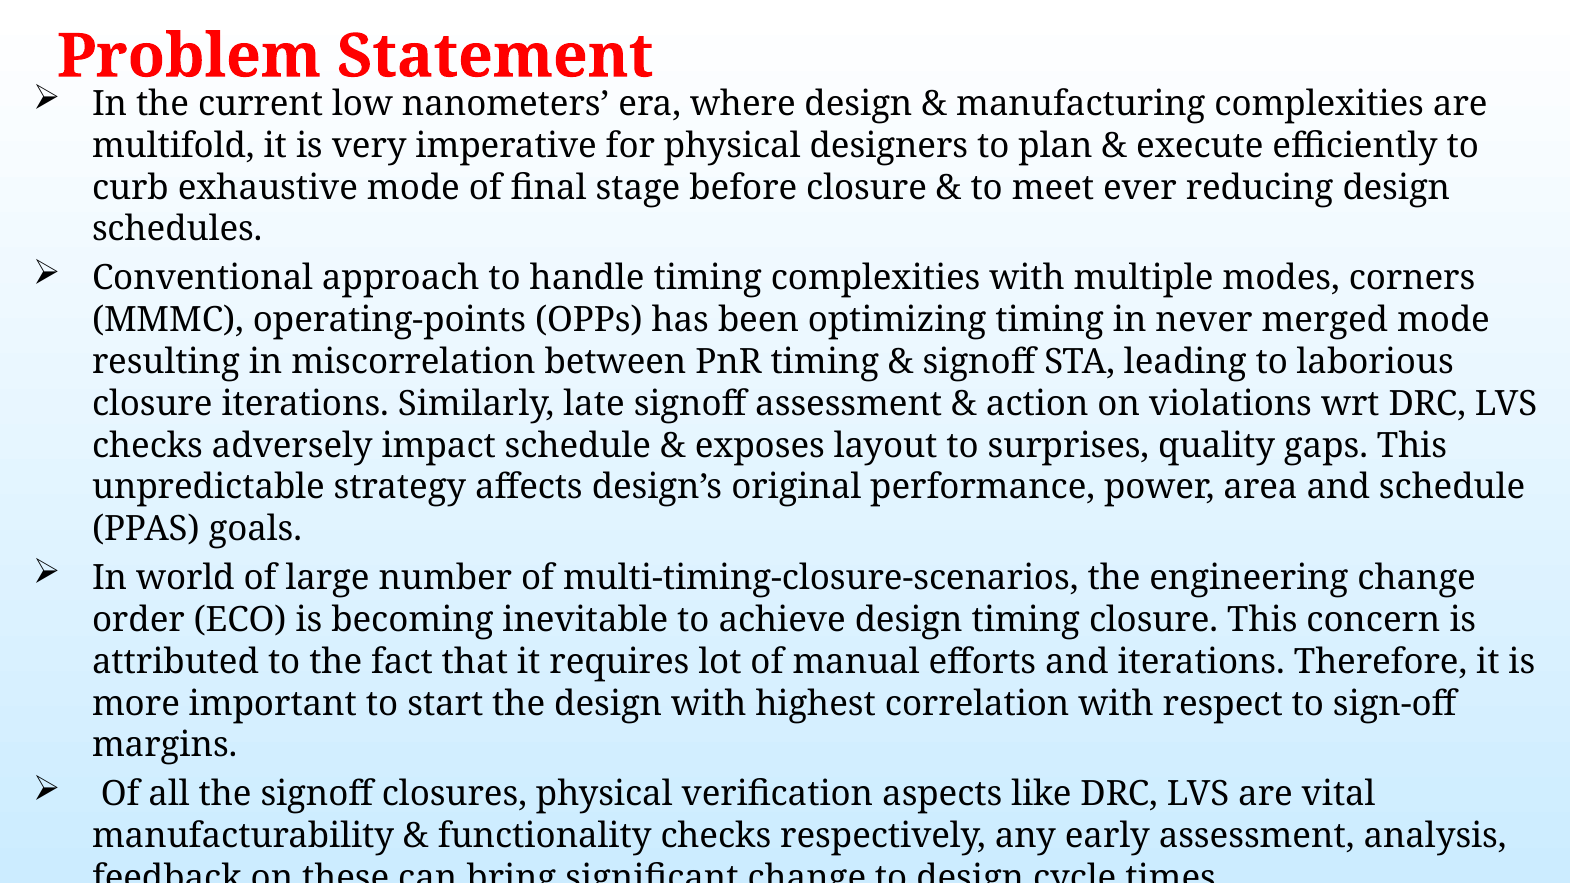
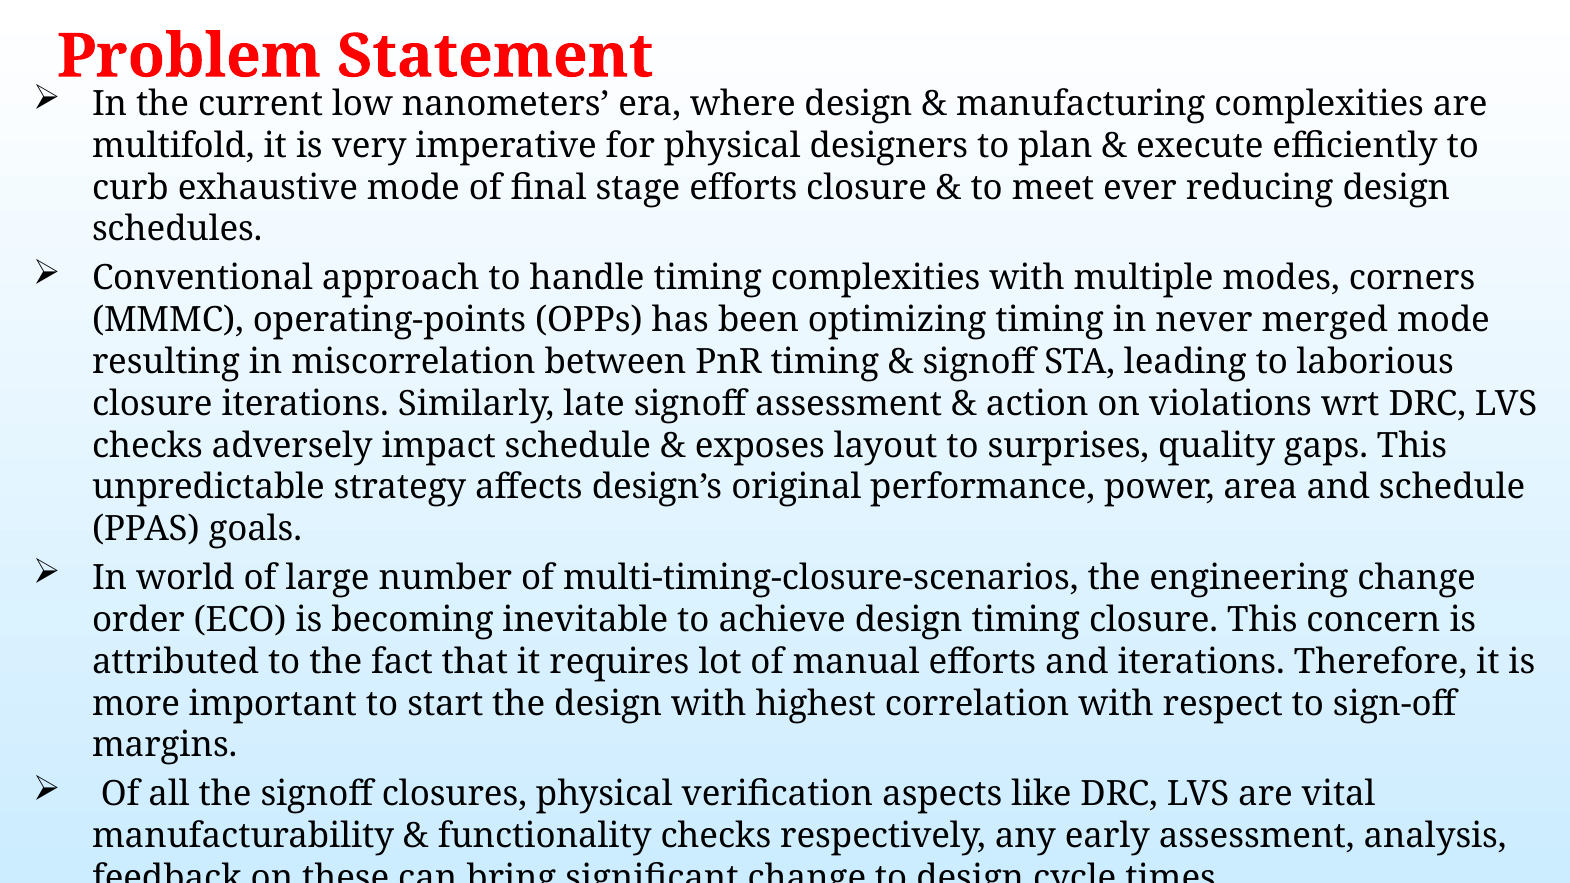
stage before: before -> efforts (743, 188)
